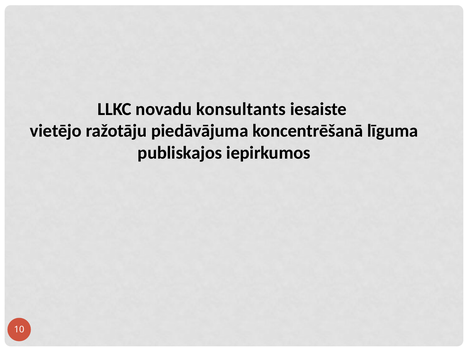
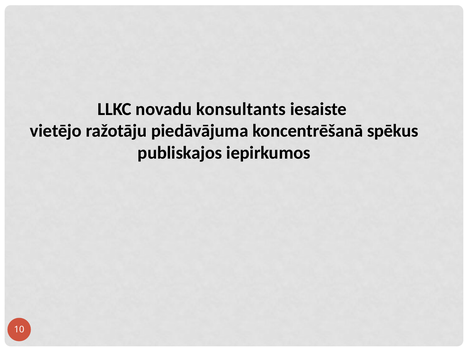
līguma: līguma -> spēkus (393, 131)
